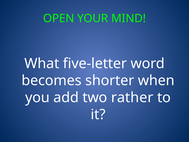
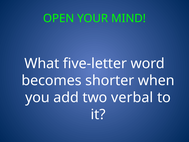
rather: rather -> verbal (132, 97)
